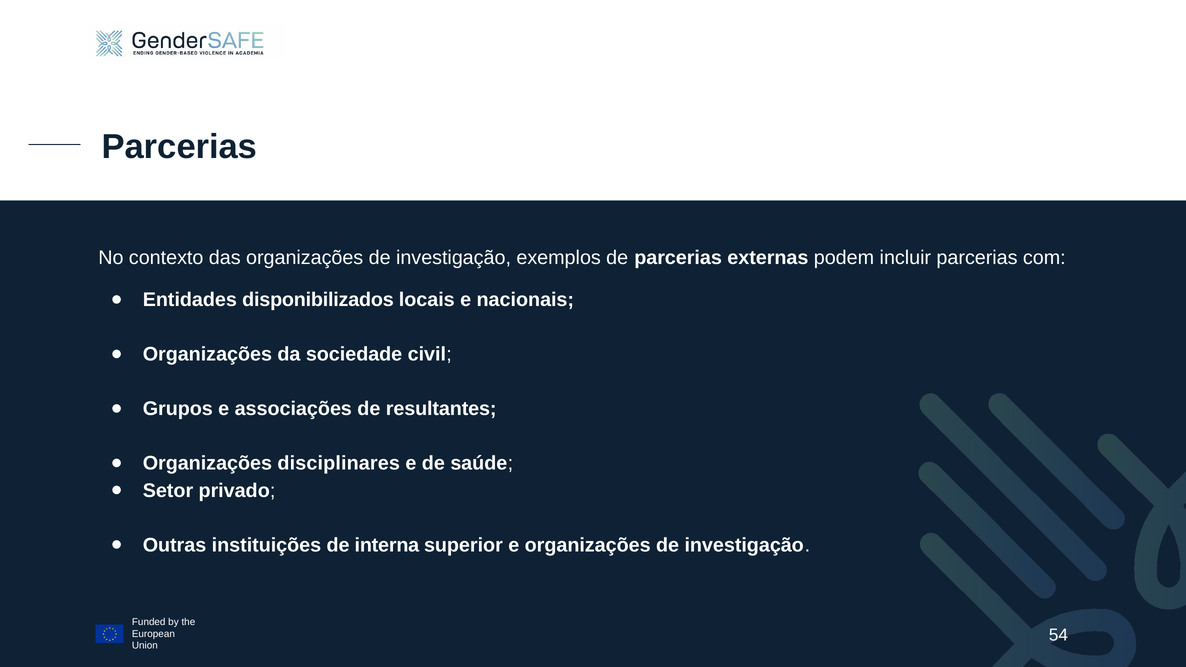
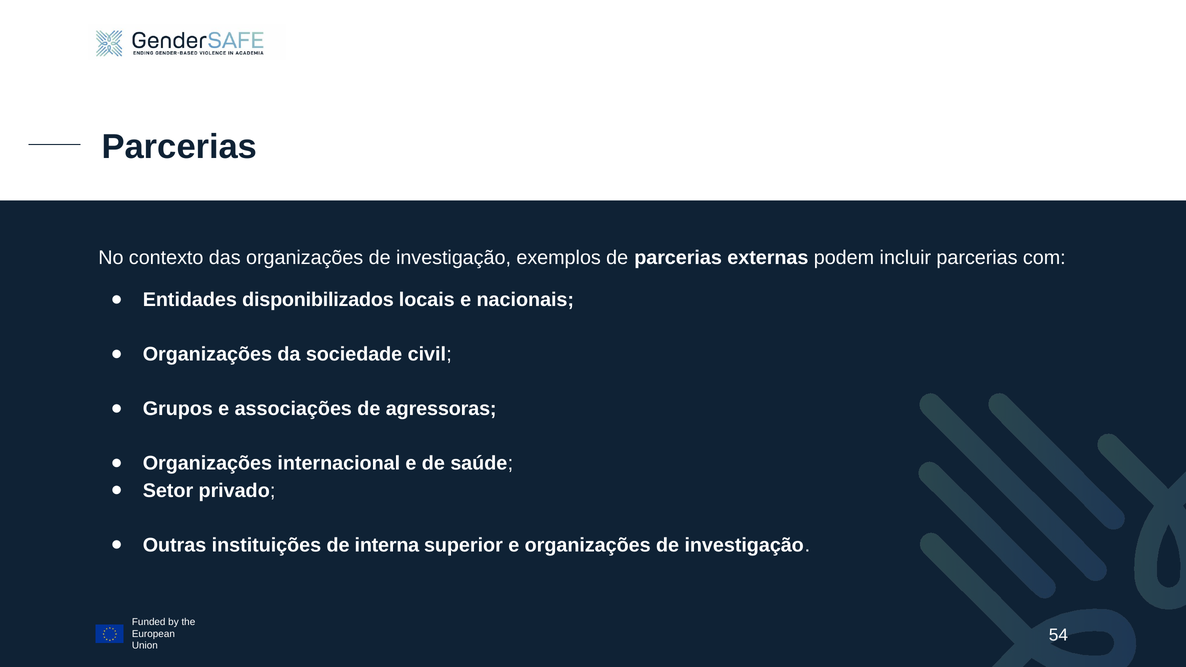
resultantes: resultantes -> agressoras (441, 409)
disciplinares: disciplinares -> internacional (339, 463)
